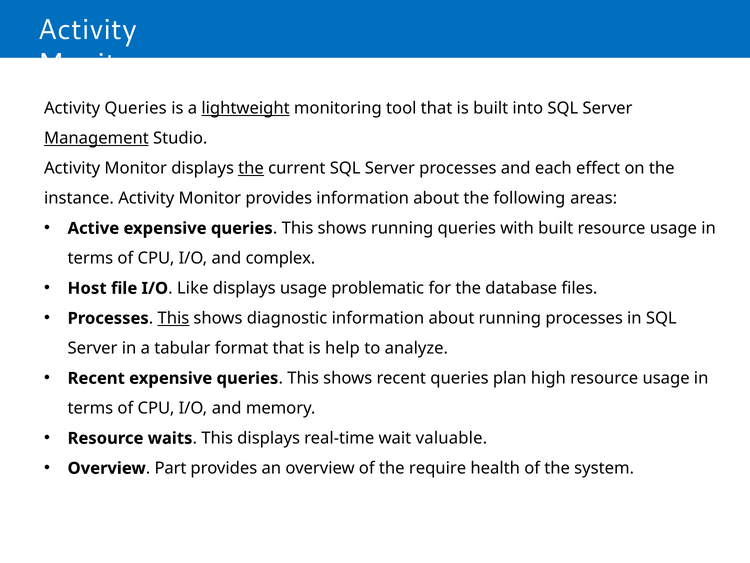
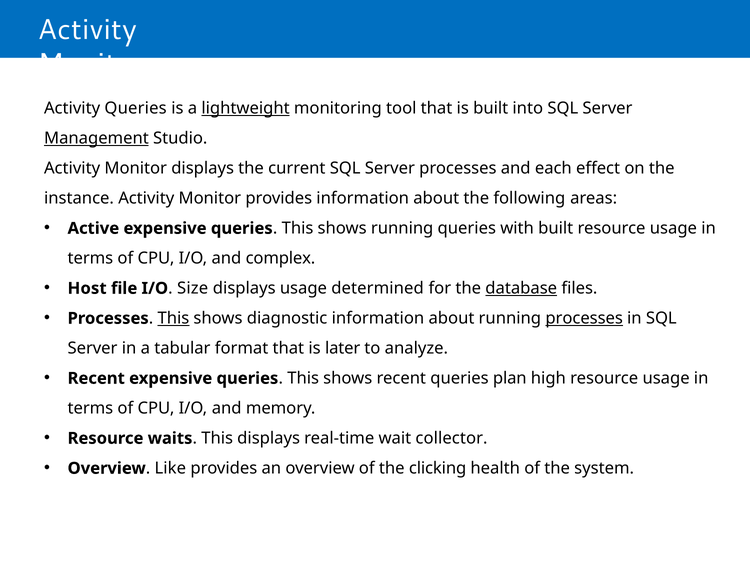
the underline: present -> none (251, 168)
Like: Like -> Size (193, 288)
problematic: problematic -> determined (378, 288)
database underline: none -> present (521, 288)
processes underline: none -> present (584, 318)
help: help -> later (343, 348)
valuable: valuable -> collector (452, 438)
Part: Part -> Like (170, 468)
require: require -> clicking (438, 468)
